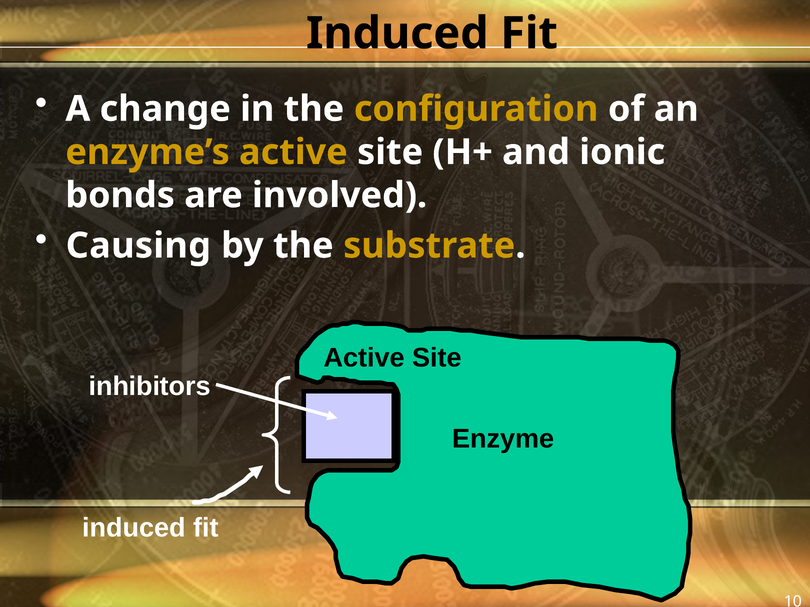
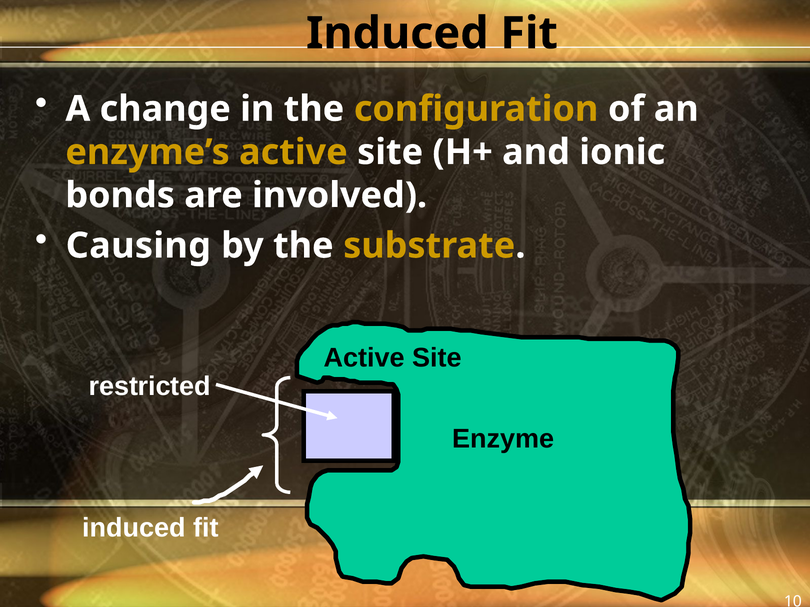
inhibitors: inhibitors -> restricted (150, 386)
